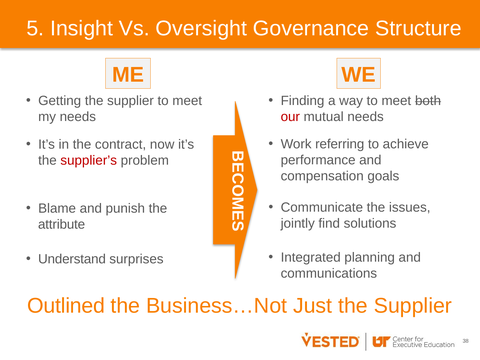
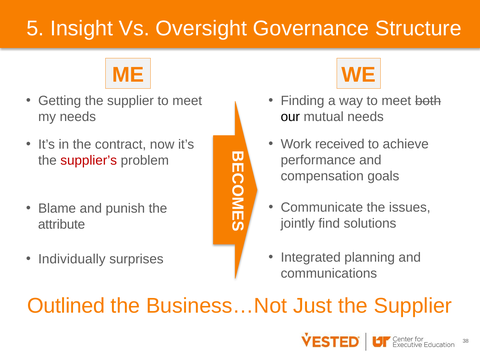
our colour: red -> black (290, 117)
referring: referring -> received (340, 144)
Understand: Understand -> Individually (72, 259)
